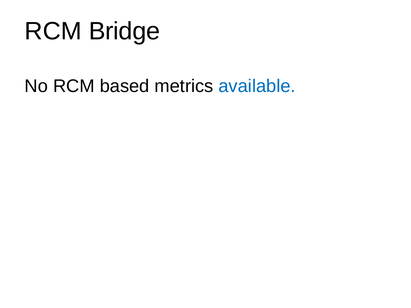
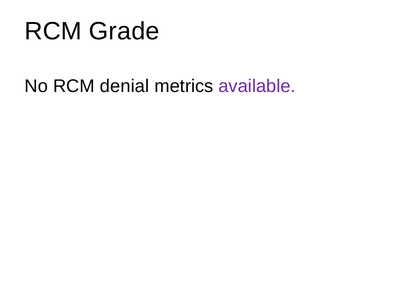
Bridge: Bridge -> Grade (124, 31)
based: based -> denial (124, 86)
available colour: blue -> purple (257, 86)
